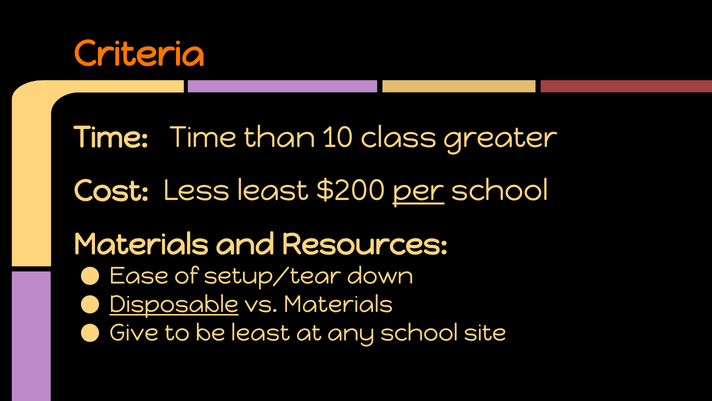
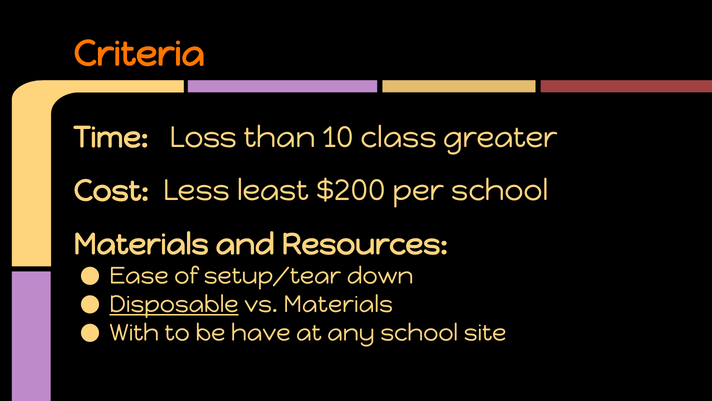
Time Time: Time -> Loss (203, 137)
per underline: present -> none (418, 190)
Give: Give -> With (134, 332)
be least: least -> have (261, 332)
